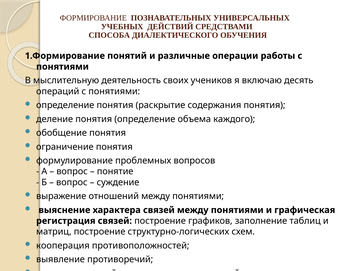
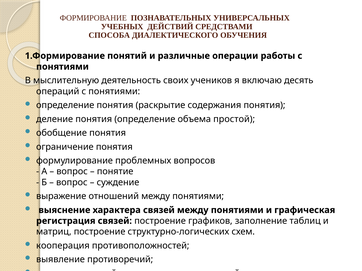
каждого: каждого -> простой (234, 119)
